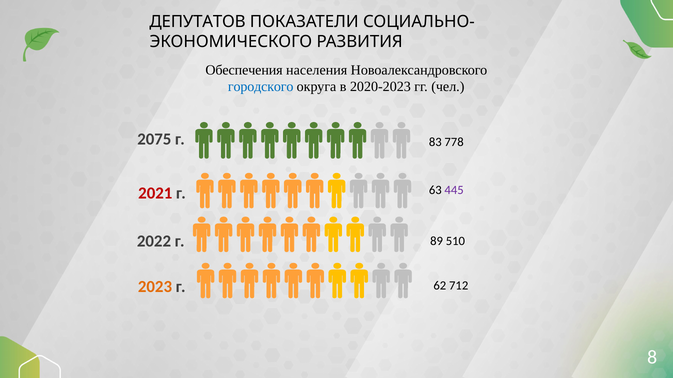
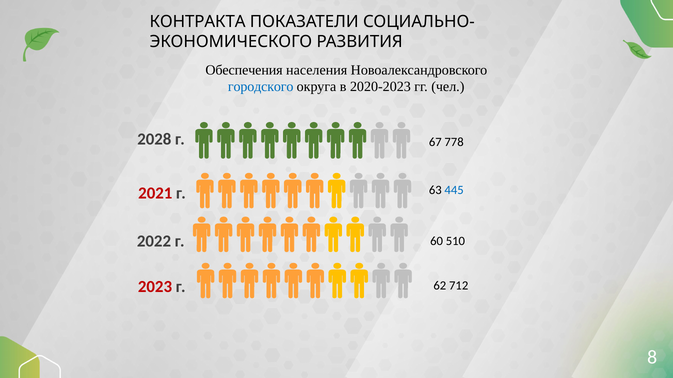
ДЕПУТАТОВ: ДЕПУТАТОВ -> КОНТРАКТА (198, 22)
2075: 2075 -> 2028 (154, 140)
83: 83 -> 67 (435, 142)
445 colour: purple -> blue (454, 190)
89: 89 -> 60 (437, 241)
2023 colour: orange -> red (155, 287)
